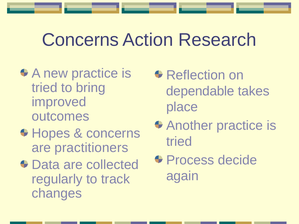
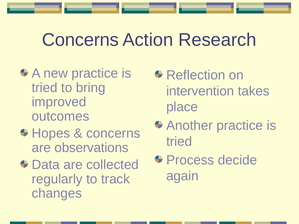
dependable: dependable -> intervention (200, 91)
practitioners: practitioners -> observations (92, 148)
